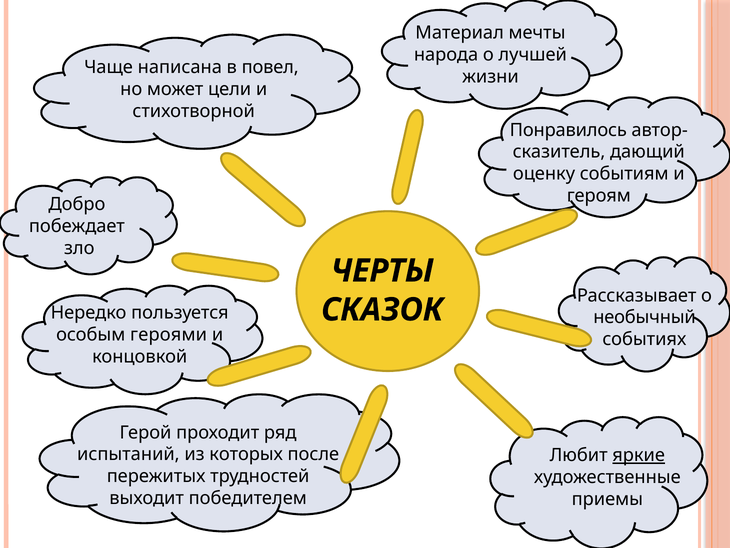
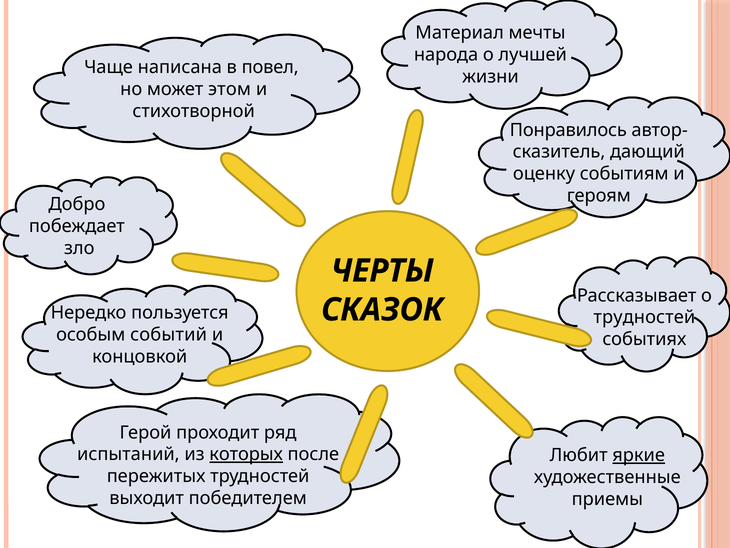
цели: цели -> этом (229, 89)
необычный: необычный -> трудностей (644, 317)
героями: героями -> событий (169, 334)
которых underline: none -> present (246, 454)
